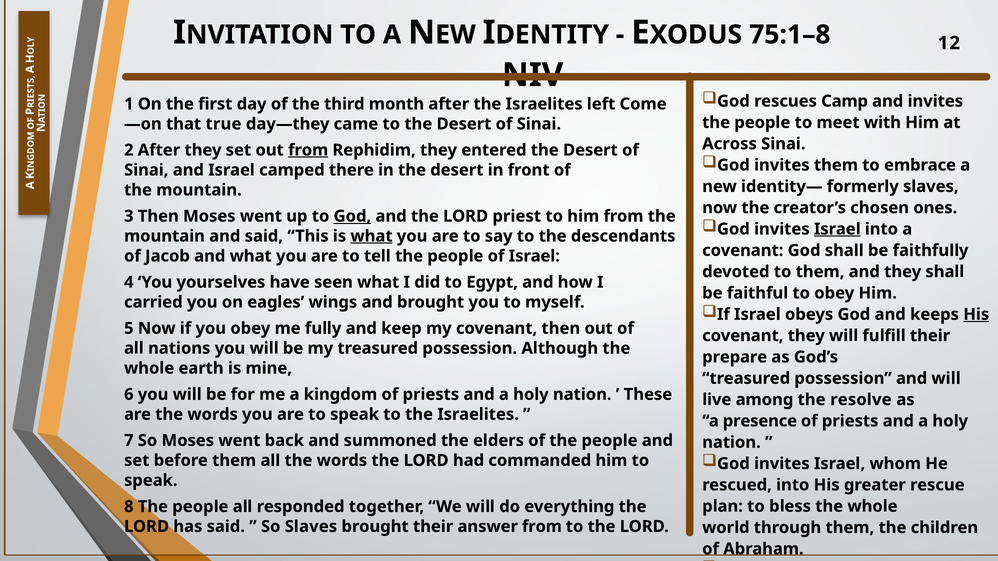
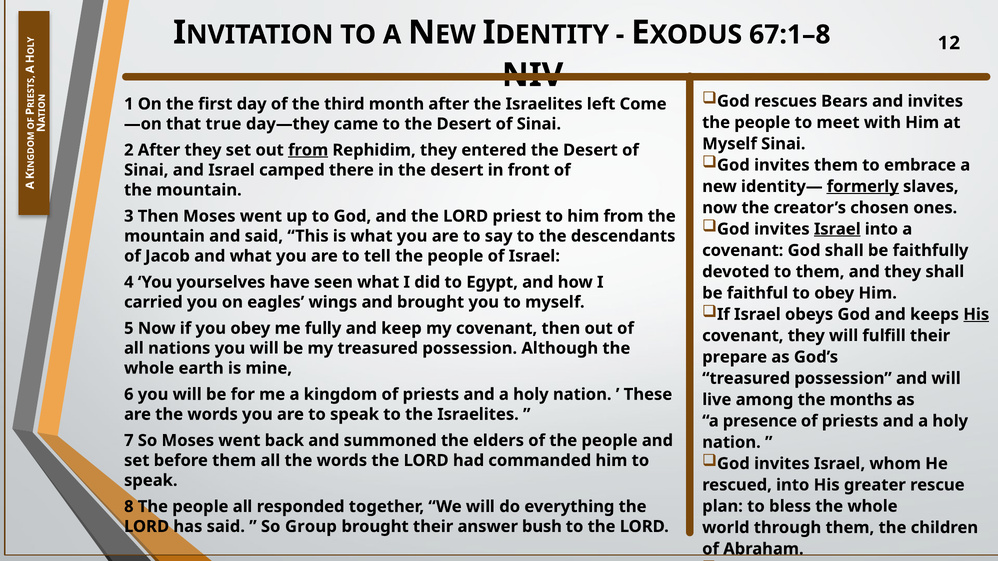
75:1–8: 75:1–8 -> 67:1–8 (790, 35)
Camp: Camp -> Bears (844, 101)
Across: Across -> Myself (730, 144)
formerly underline: none -> present (863, 187)
God underline: present -> none (352, 216)
what underline: present -> none (372, 236)
resolve: resolve -> months (861, 400)
So Slaves: Slaves -> Group (311, 527)
answer from: from -> bush (542, 527)
